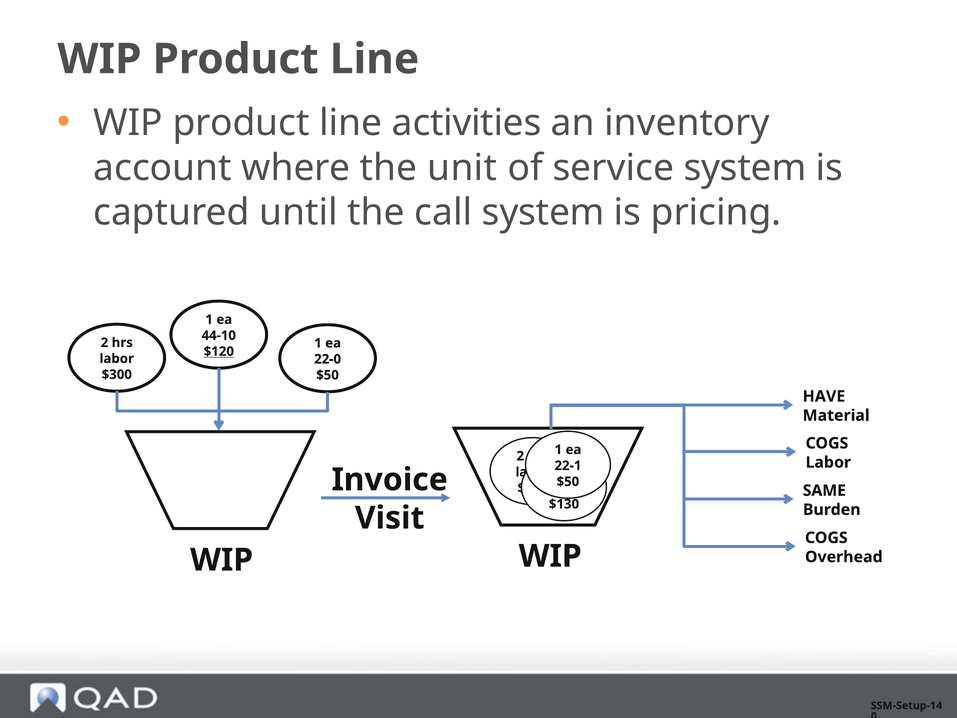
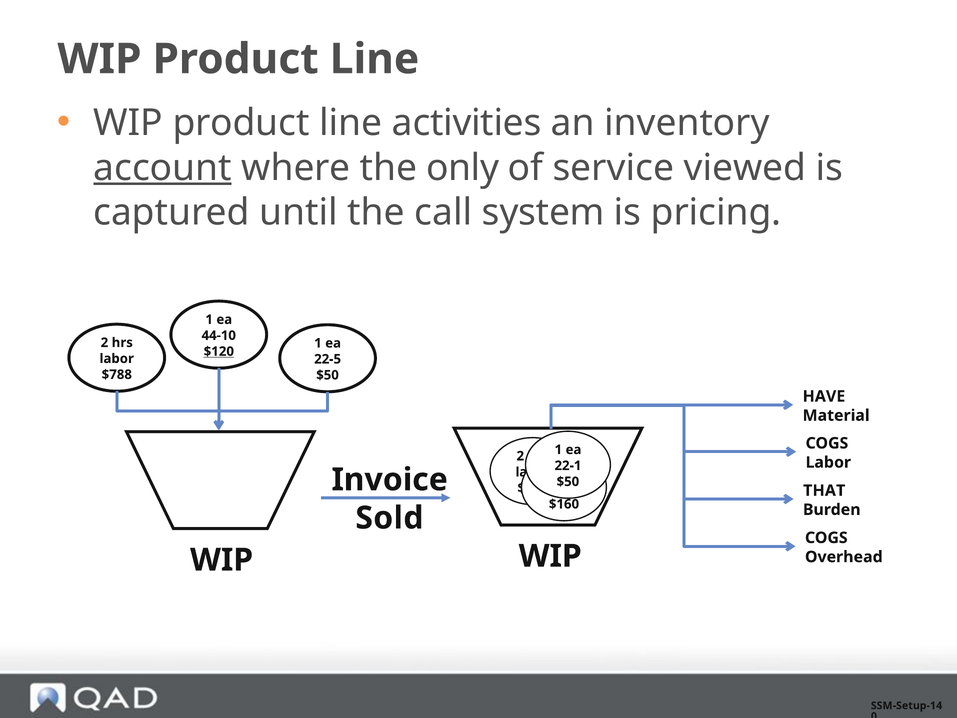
account underline: none -> present (163, 168)
unit: unit -> only (463, 168)
service system: system -> viewed (745, 168)
22-0: 22-0 -> 22-5 (328, 359)
$300: $300 -> $788 (117, 374)
SAME: SAME -> THAT (824, 490)
$130: $130 -> $160 (564, 504)
Visit: Visit -> Sold (389, 518)
